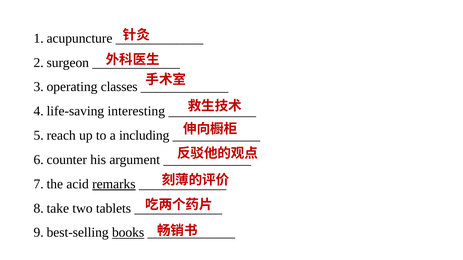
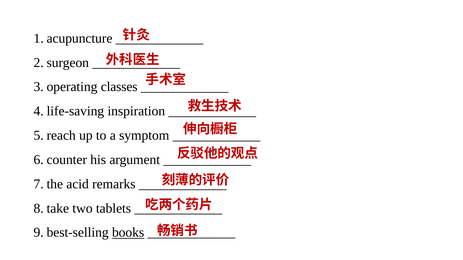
interesting: interesting -> inspiration (136, 111)
including: including -> symptom (144, 136)
remarks underline: present -> none (114, 184)
